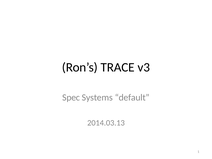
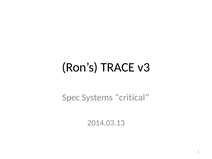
default: default -> critical (132, 97)
